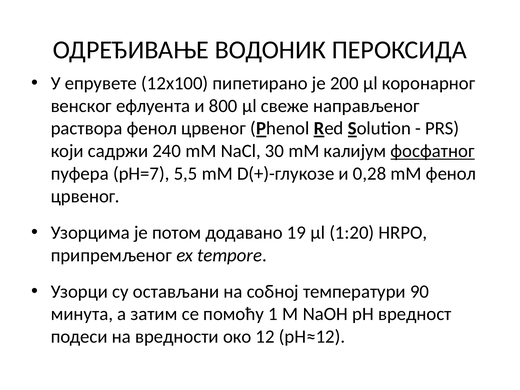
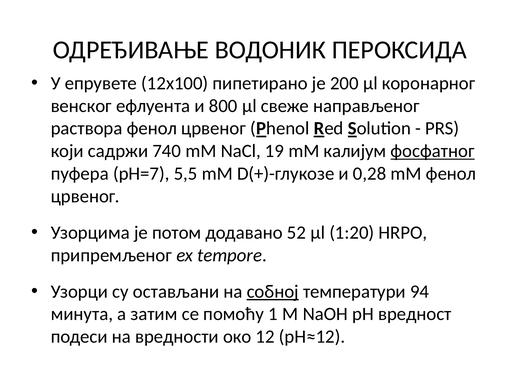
240: 240 -> 740 (167, 151)
30: 30 -> 19 (274, 151)
19: 19 -> 52 (296, 233)
собној underline: none -> present (273, 292)
90: 90 -> 94 (420, 292)
